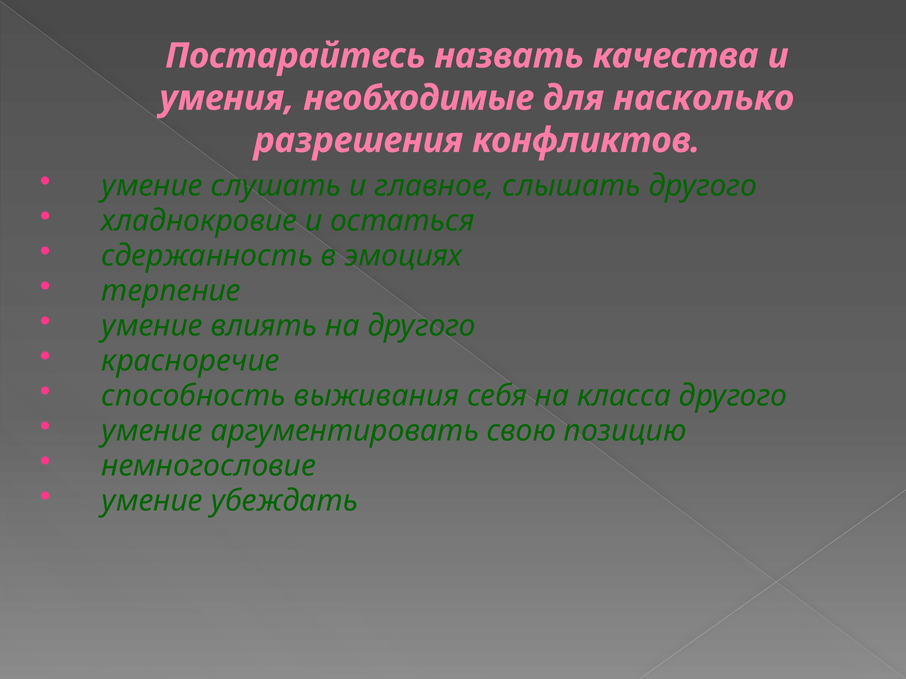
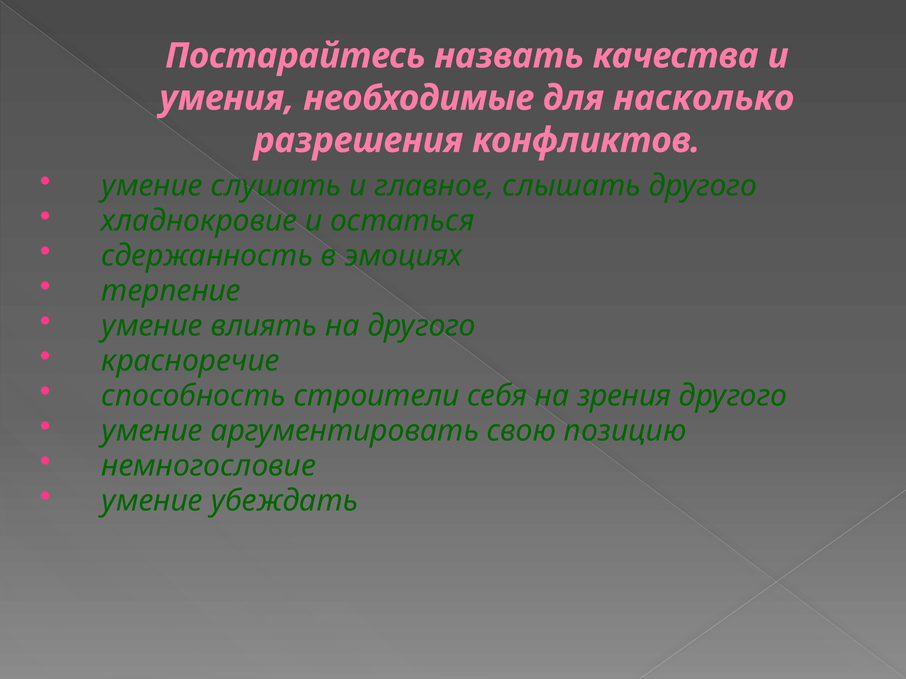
выживания: выживания -> строители (377, 396)
класса: класса -> зрения (624, 396)
